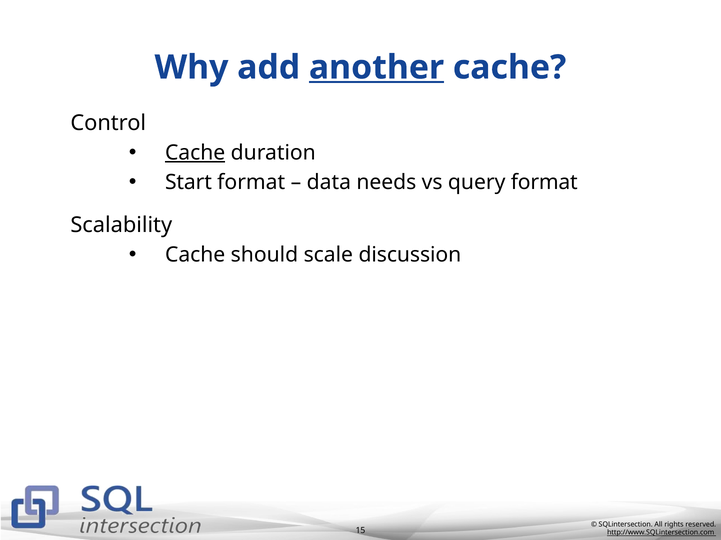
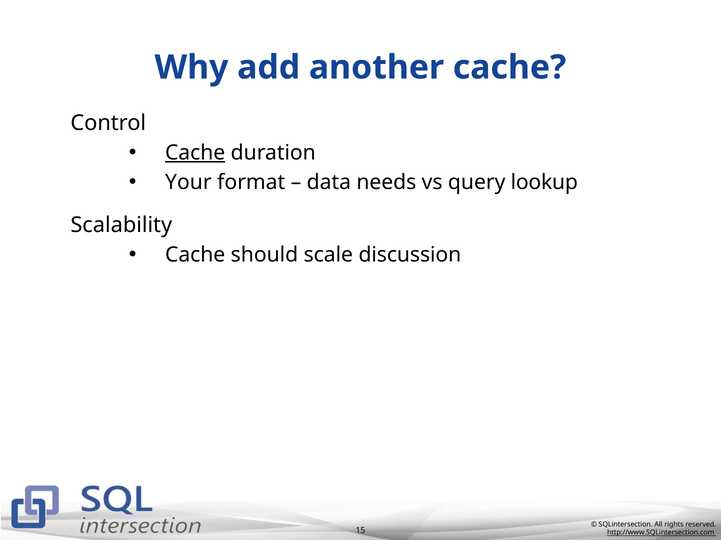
another underline: present -> none (376, 67)
Start: Start -> Your (188, 183)
query format: format -> lookup (544, 183)
